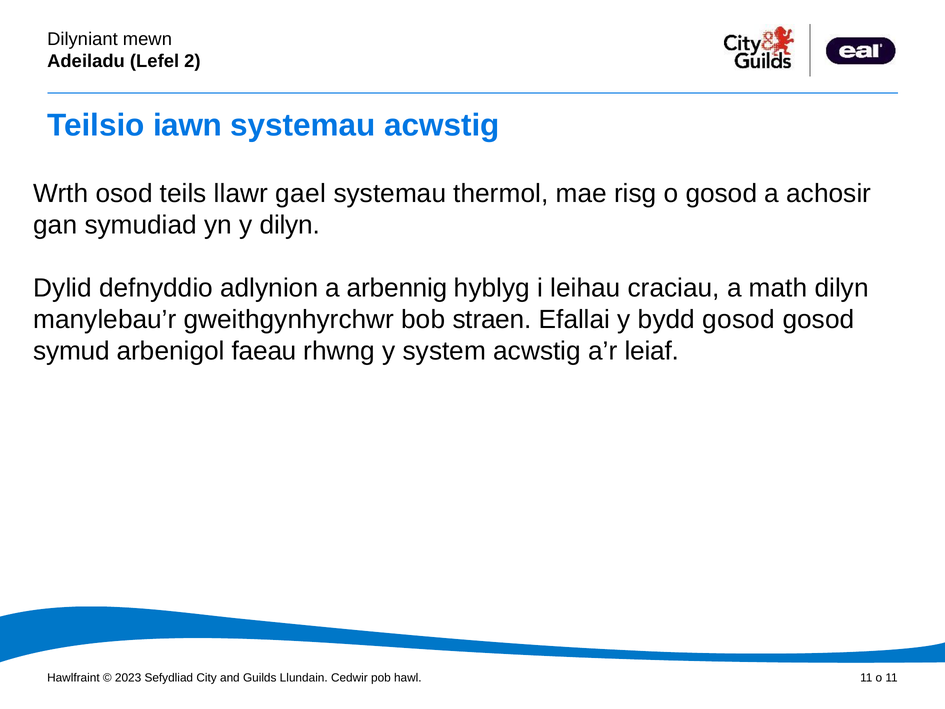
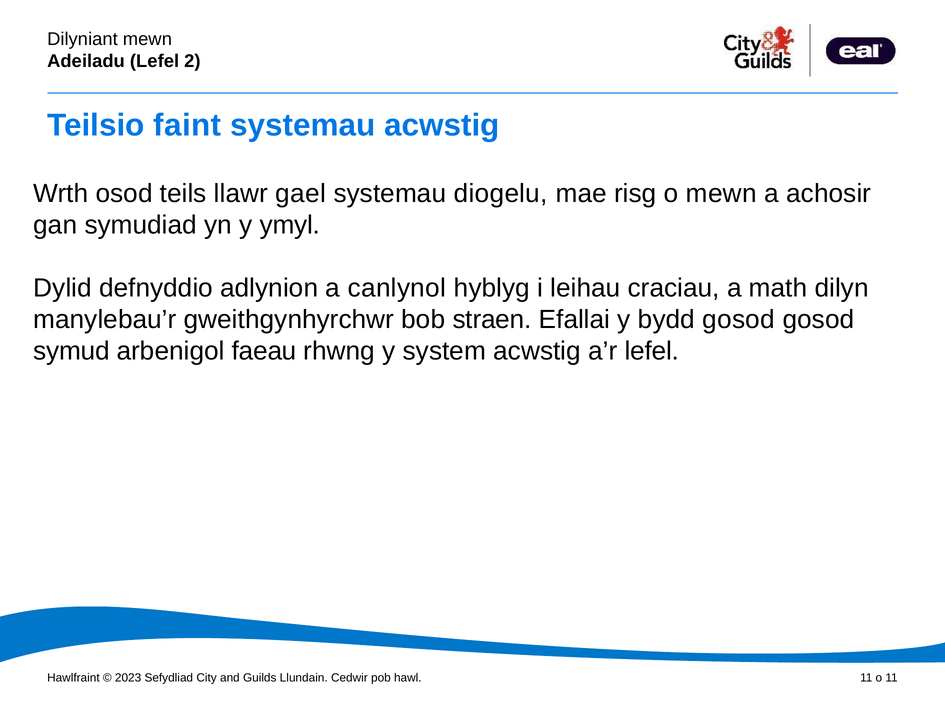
iawn: iawn -> faint (187, 125)
thermol: thermol -> diogelu (501, 193)
o gosod: gosod -> mewn (721, 193)
y dilyn: dilyn -> ymyl (290, 225)
arbennig: arbennig -> canlynol (397, 288)
a’r leiaf: leiaf -> lefel (652, 351)
